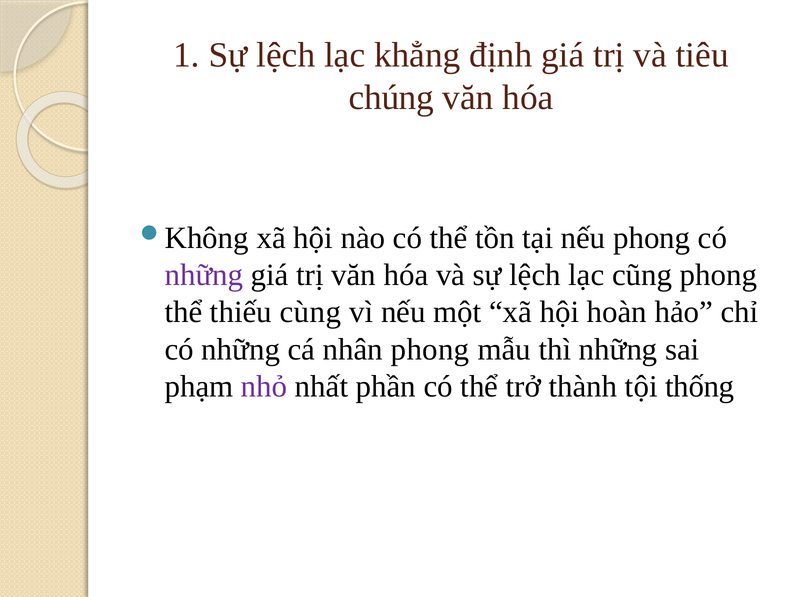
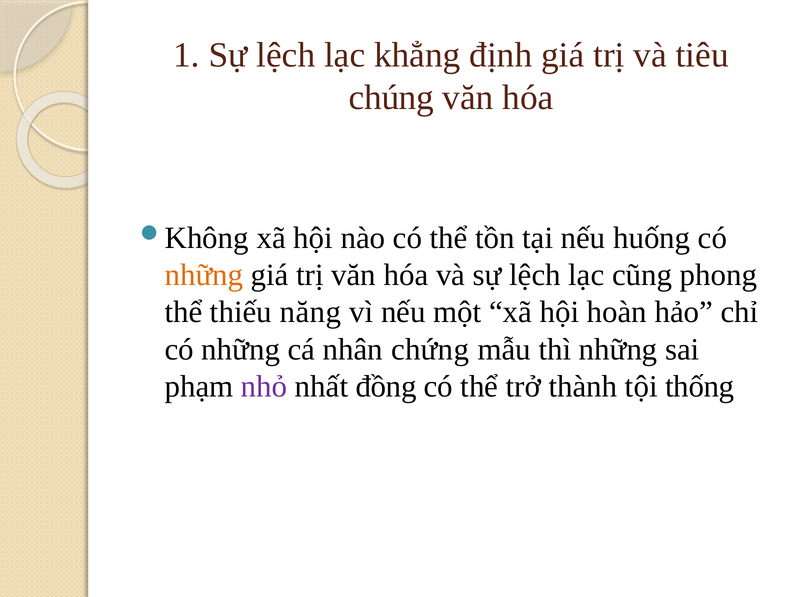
nếu phong: phong -> huống (652, 238)
những colour: purple -> orange (204, 275)
cùng: cùng -> năng (310, 312)
nhân phong: phong -> chứng (430, 349)
phần: phần -> đồng (386, 386)
